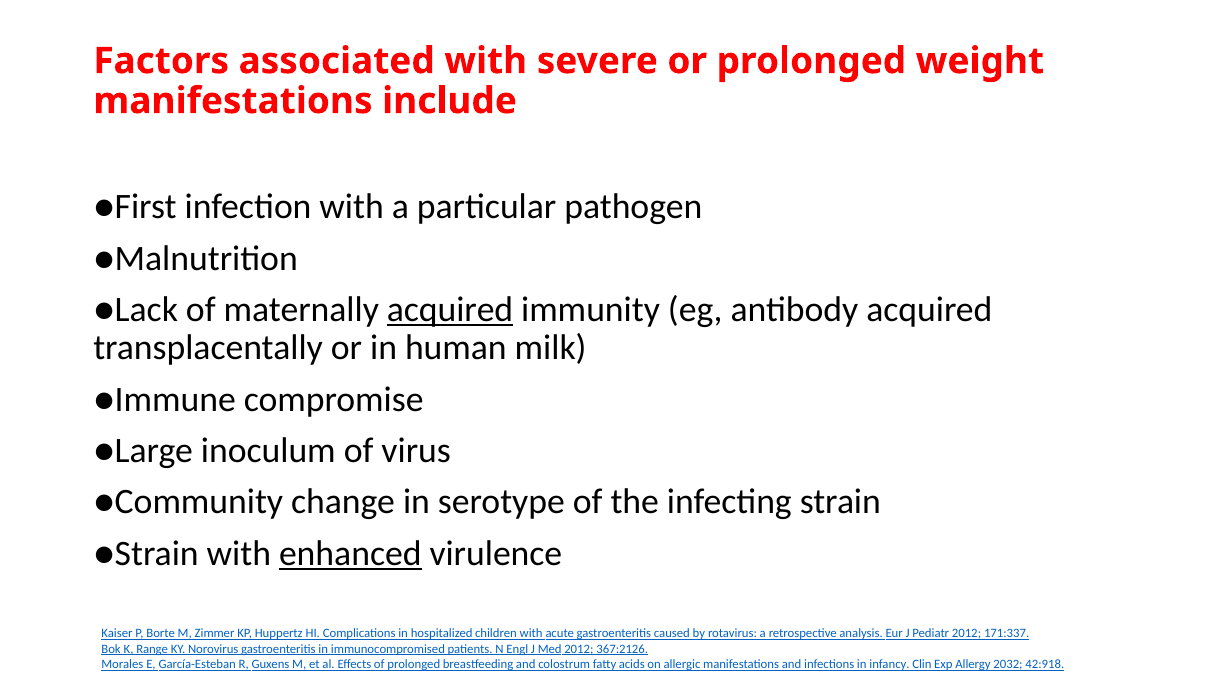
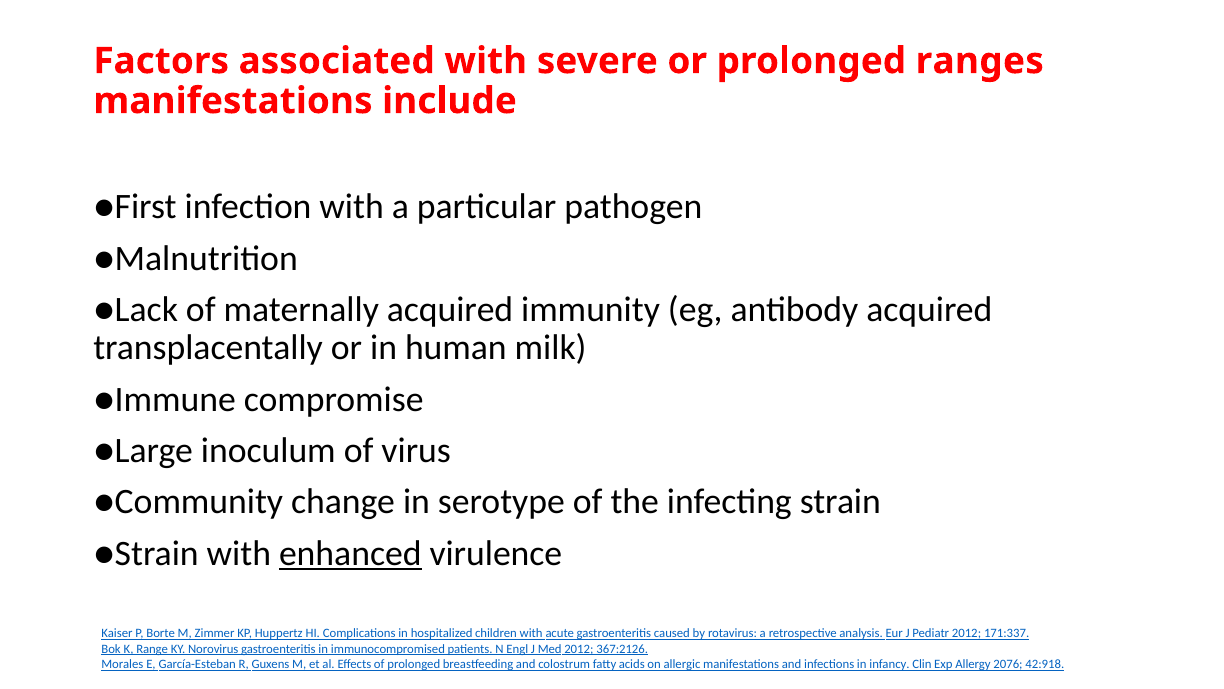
weight: weight -> ranges (980, 61)
acquired underline: present -> none (450, 309)
2032: 2032 -> 2076 (1008, 664)
